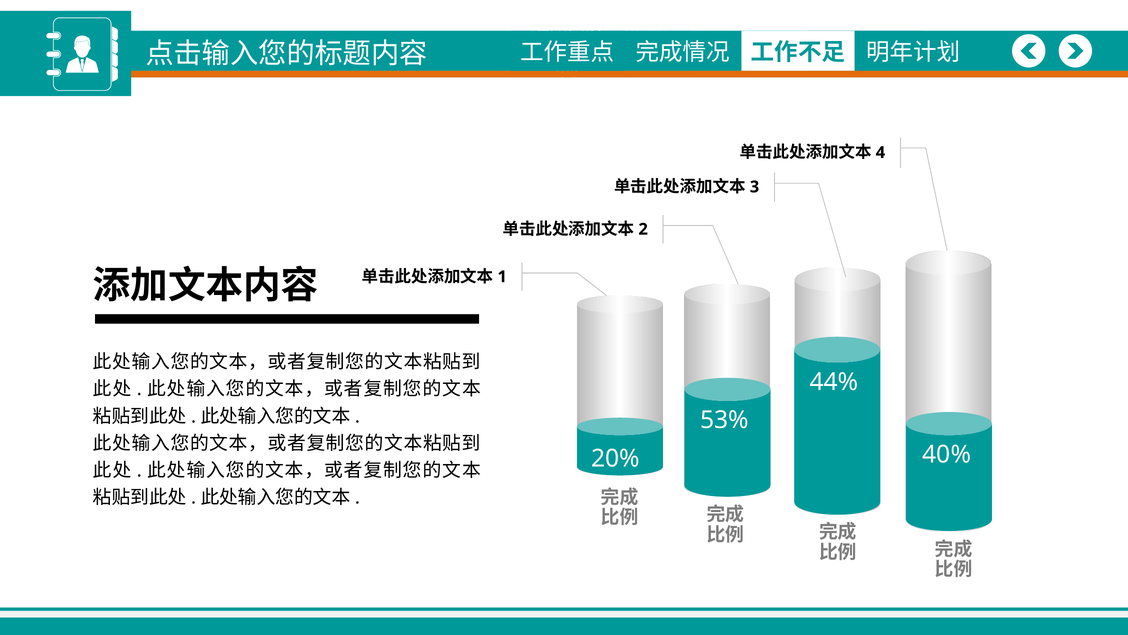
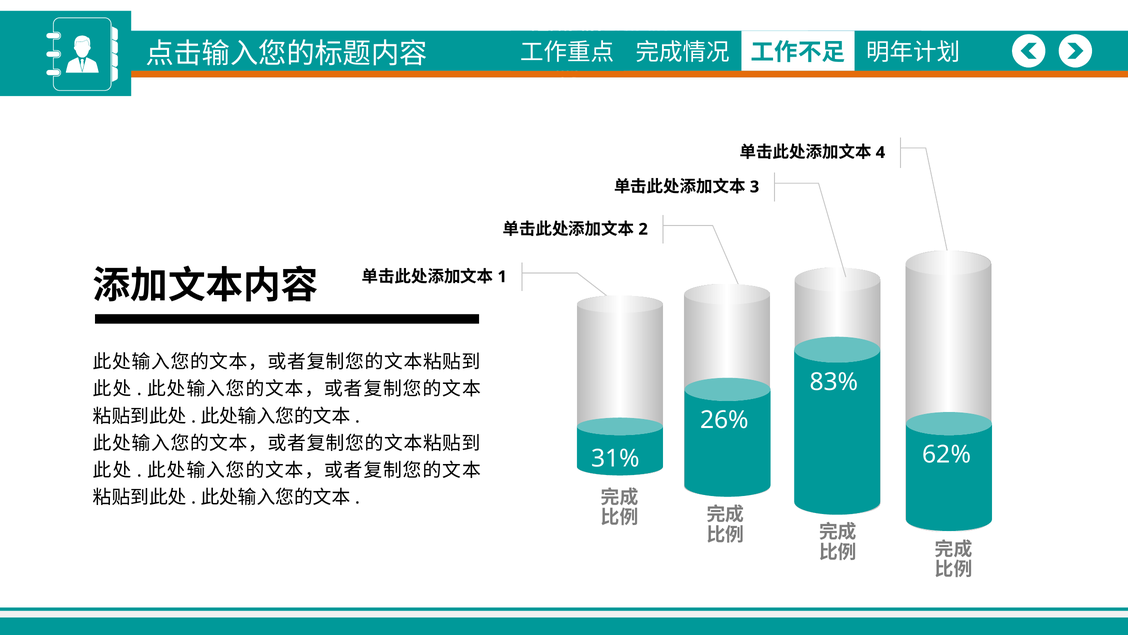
44%: 44% -> 83% (834, 382)
53%: 53% -> 26% (725, 419)
40%: 40% -> 62% (947, 454)
20%: 20% -> 31% (615, 458)
